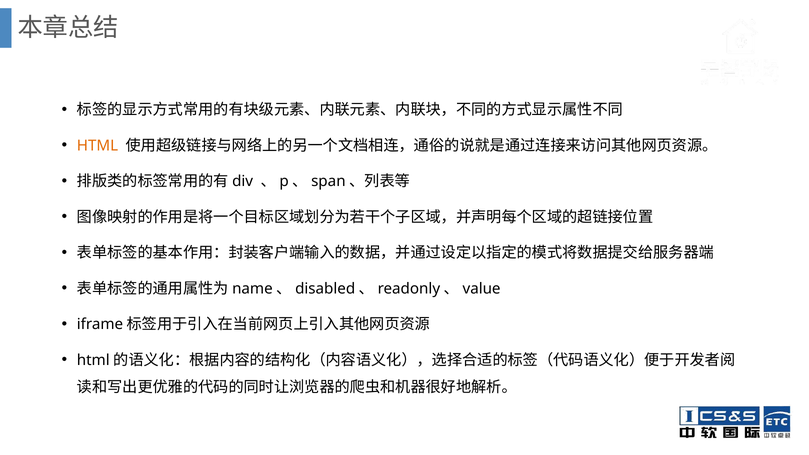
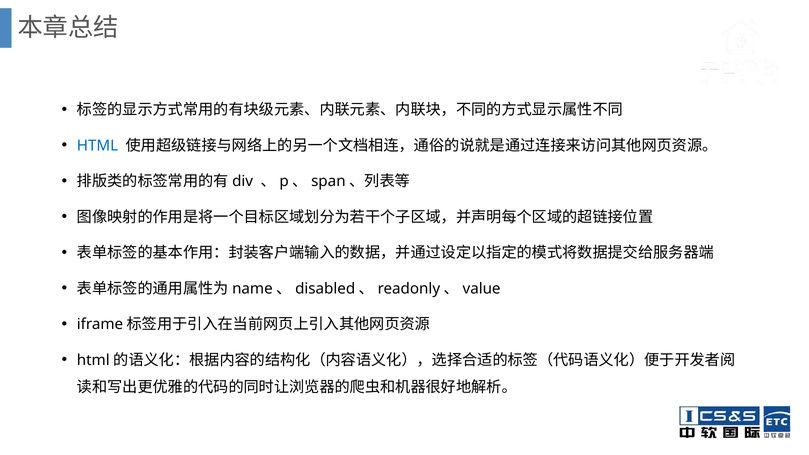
HTML colour: orange -> blue (98, 146)
